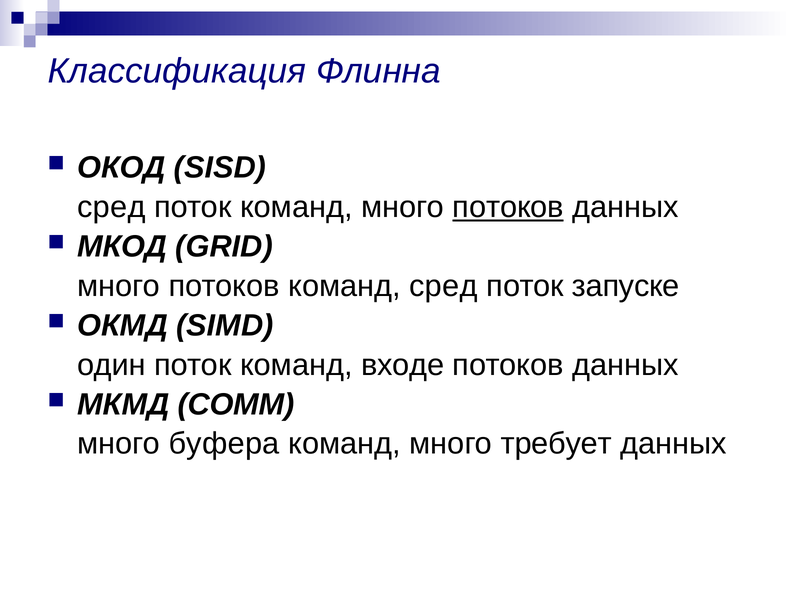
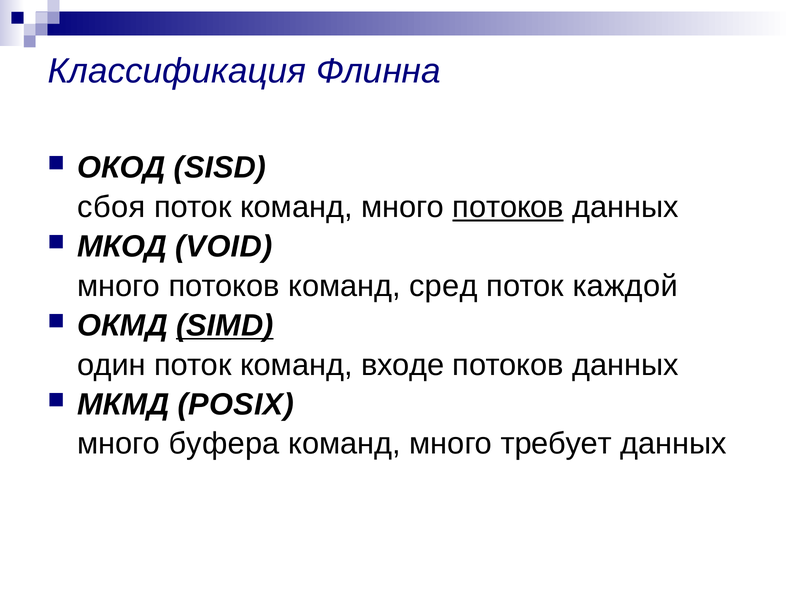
сред: сред -> сбоя (111, 207)
GRID: GRID -> VOID (224, 247)
запуске: запуске -> каждой (625, 286)
SIMD underline: none -> present (225, 325)
COMM: COMM -> POSIX (236, 404)
